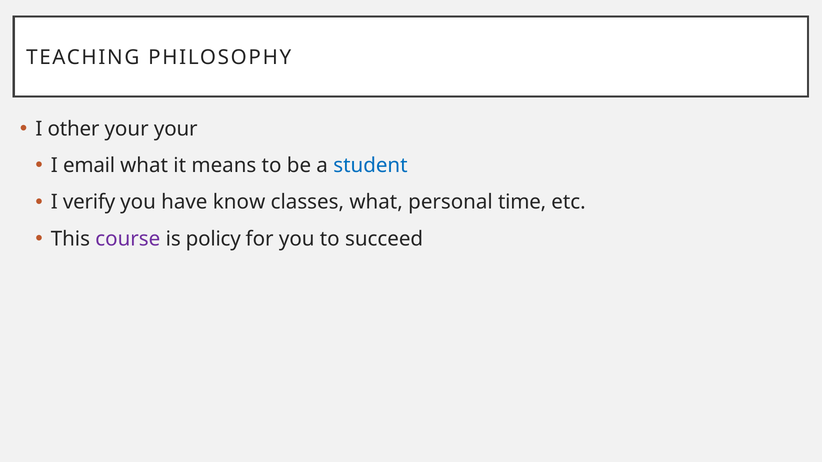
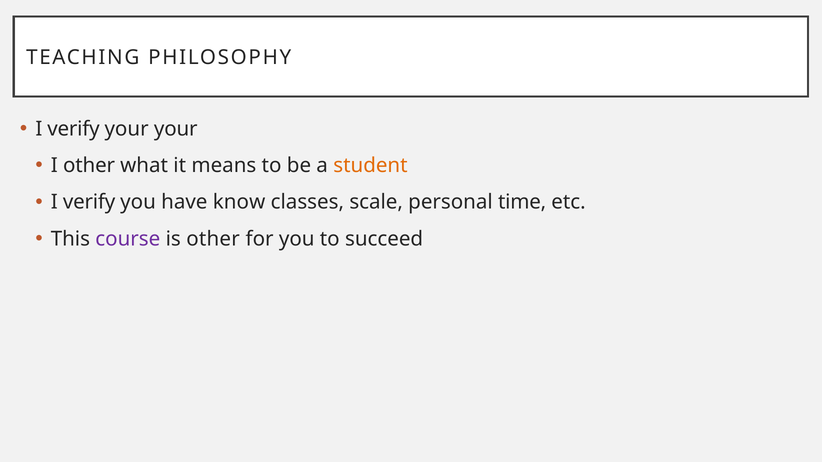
other: other -> verify (73, 129)
I email: email -> other (89, 166)
student colour: blue -> orange (370, 166)
classes what: what -> scale (376, 202)
is policy: policy -> other (213, 239)
